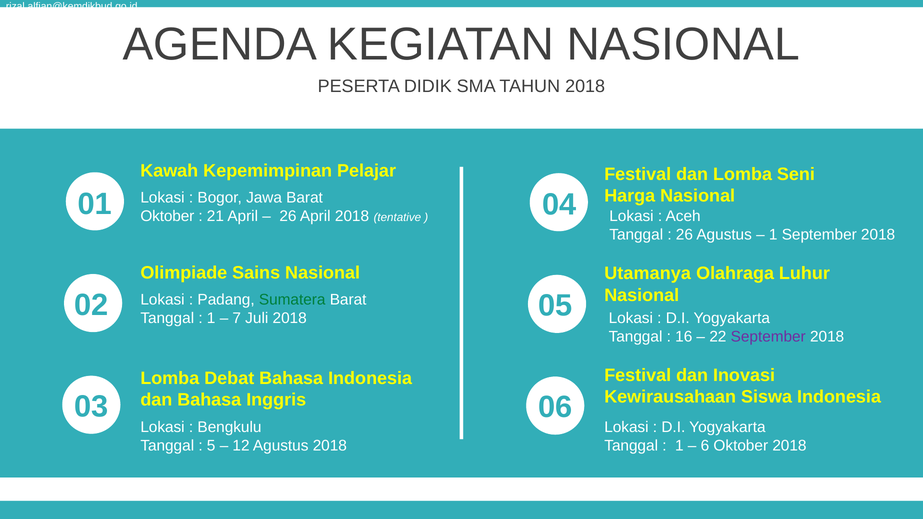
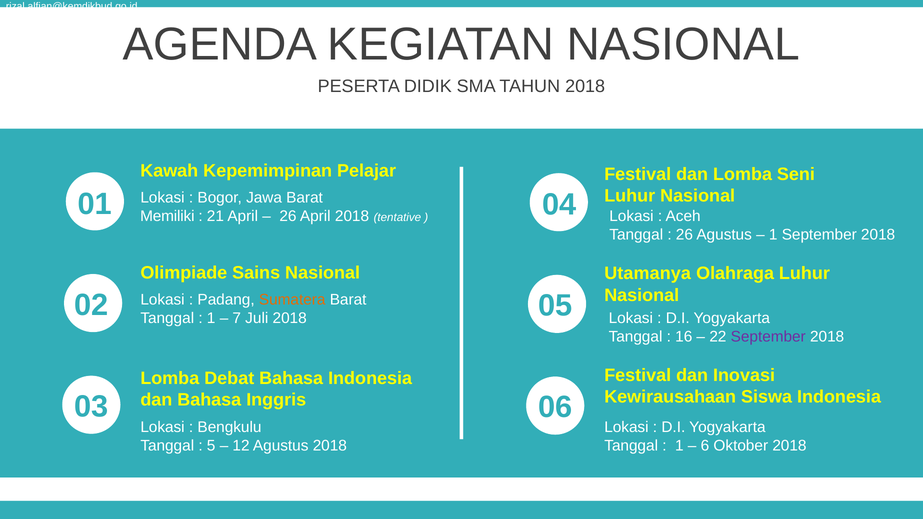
Harga: Harga -> Luhur (630, 196)
Oktober: Oktober -> Memiliki (167, 216)
Sumatera colour: green -> orange (292, 300)
